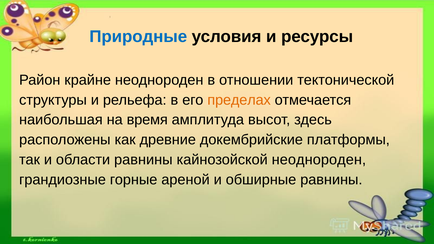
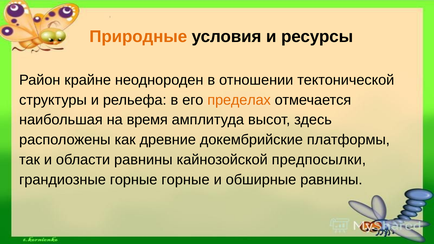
Природные colour: blue -> orange (138, 37)
кайнозойской неоднороден: неоднороден -> предпосылки (319, 160)
горные ареной: ареной -> горные (185, 180)
